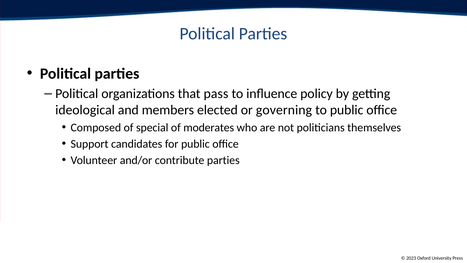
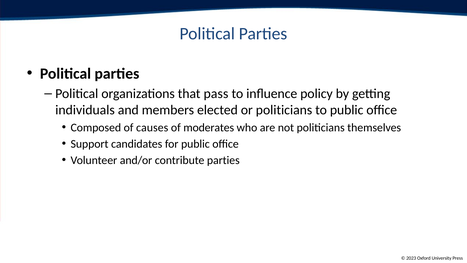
ideological: ideological -> individuals (85, 110)
or governing: governing -> politicians (284, 110)
special: special -> causes (152, 127)
